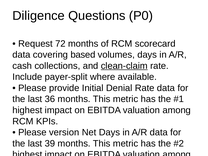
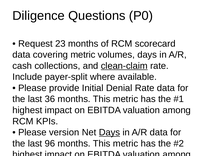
72: 72 -> 23 (60, 44)
covering based: based -> metric (83, 55)
Days underline: none -> present (109, 132)
39: 39 -> 96 (50, 143)
